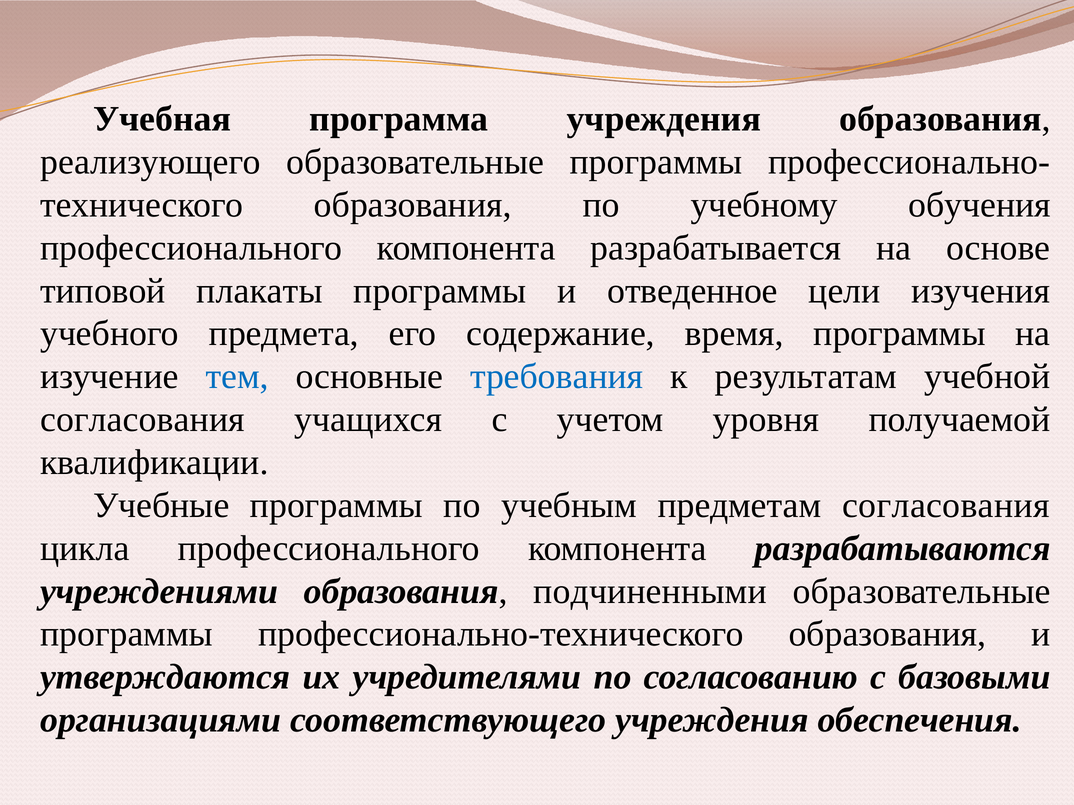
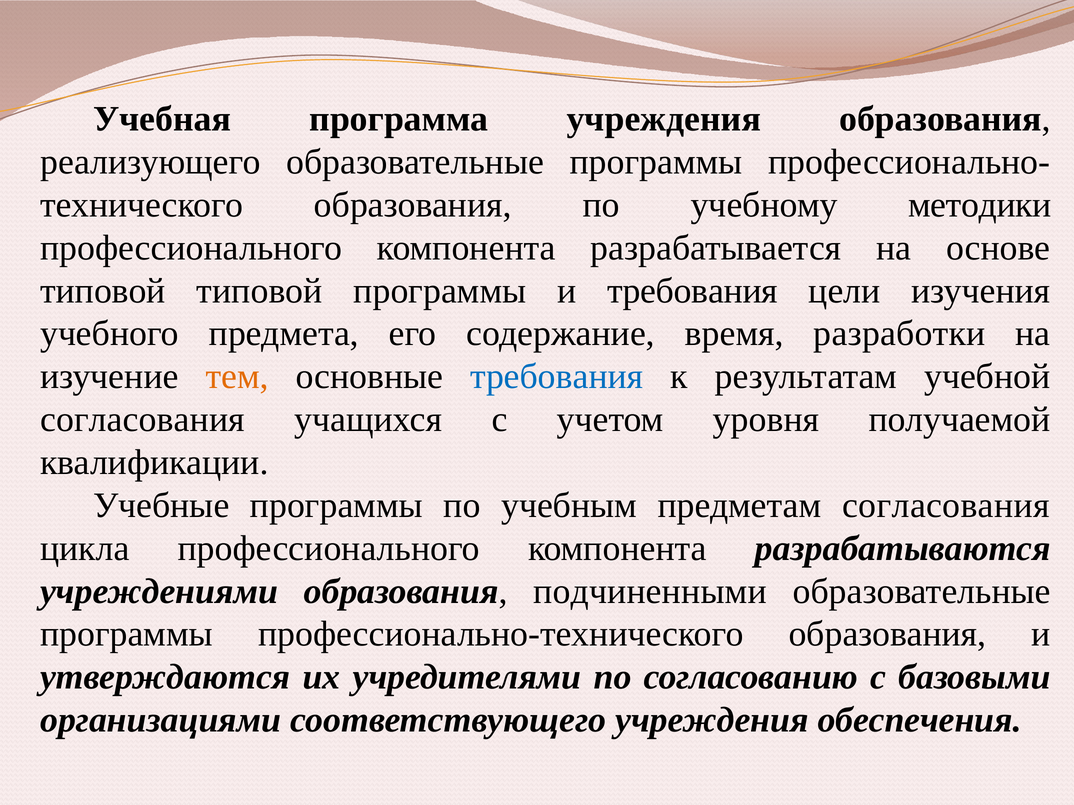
обучения: обучения -> методики (980, 205)
типовой плакаты: плакаты -> типовой (260, 291)
и отведенное: отведенное -> требования (693, 291)
время программы: программы -> разработки (899, 334)
тем colour: blue -> orange (237, 377)
